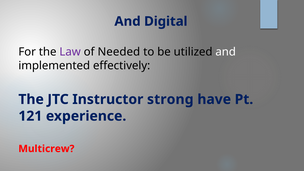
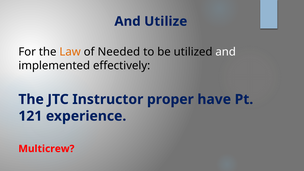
Digital: Digital -> Utilize (166, 21)
Law colour: purple -> orange (70, 52)
strong: strong -> proper (170, 99)
